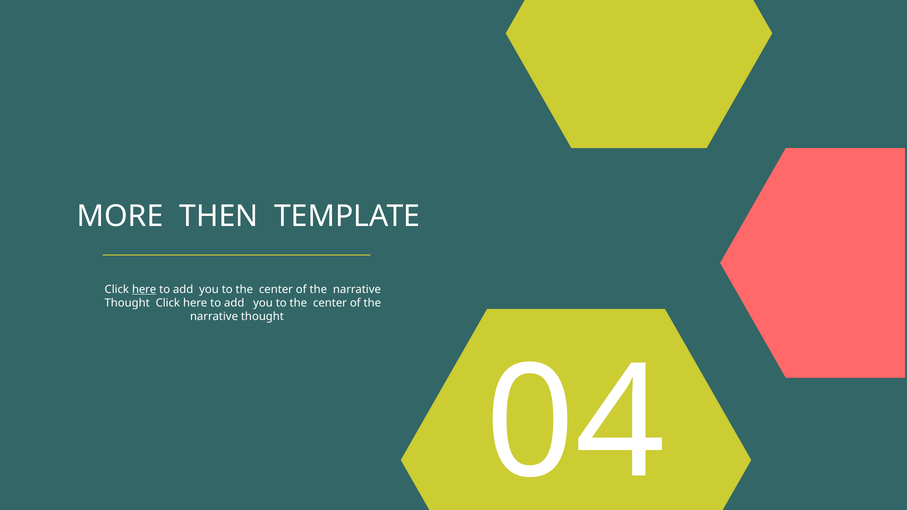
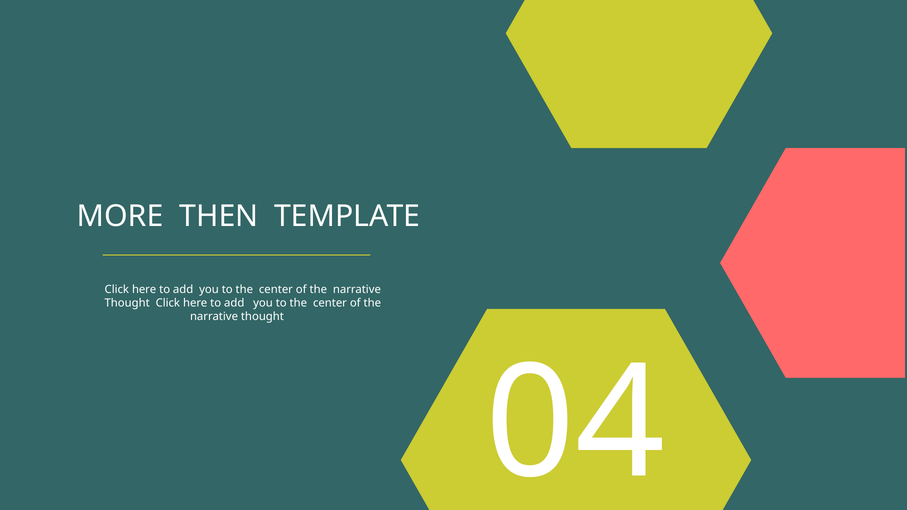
here underline: present -> none (144, 289)
